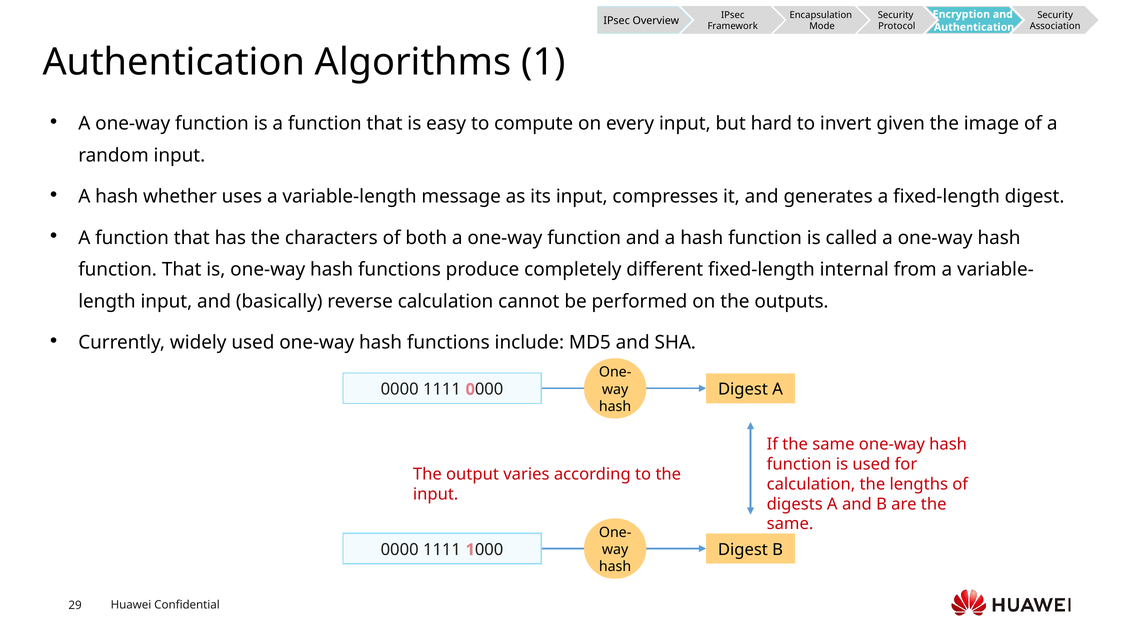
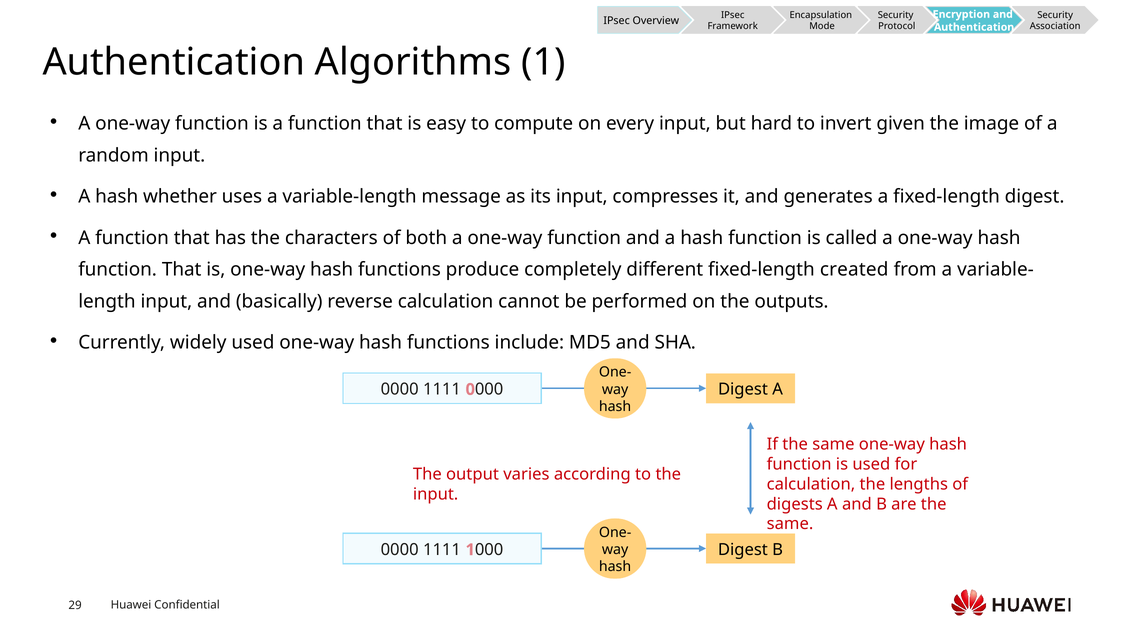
internal: internal -> created (854, 270)
